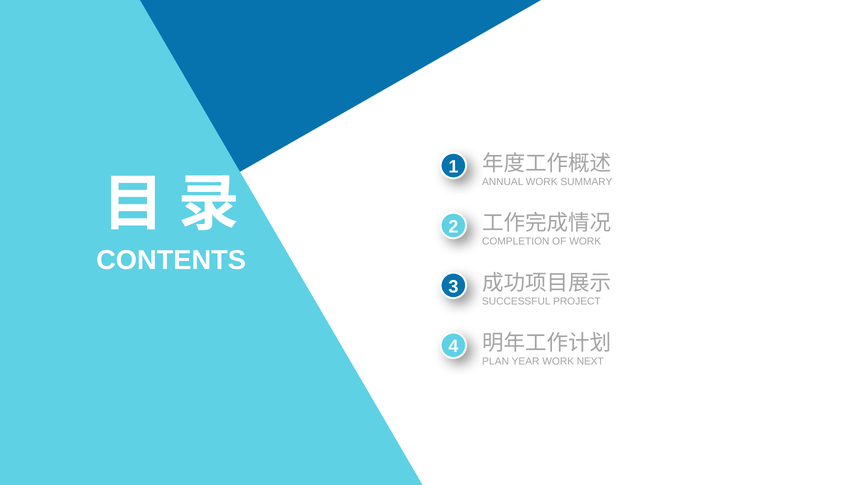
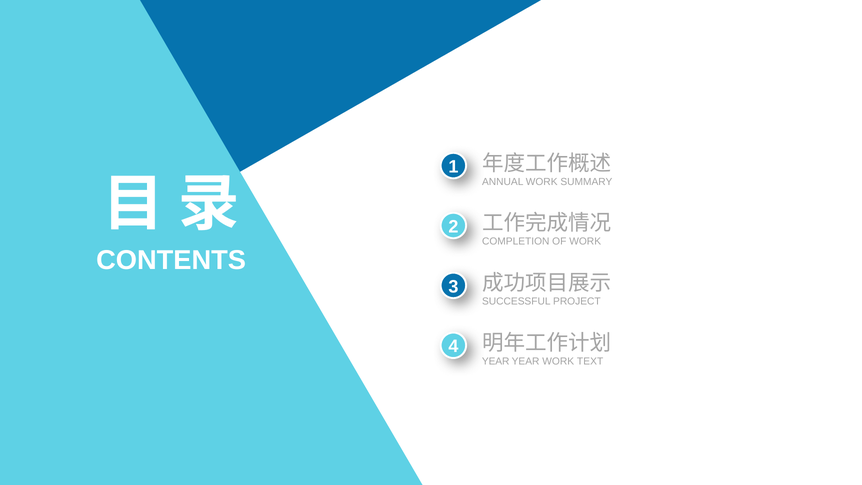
PLAN: PLAN -> YEAR (496, 361)
NEXT: NEXT -> TEXT (590, 361)
